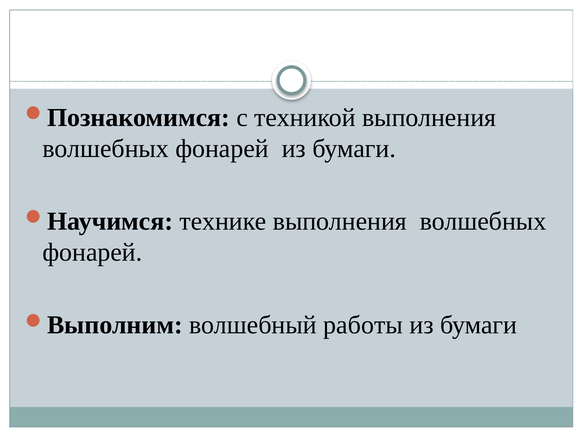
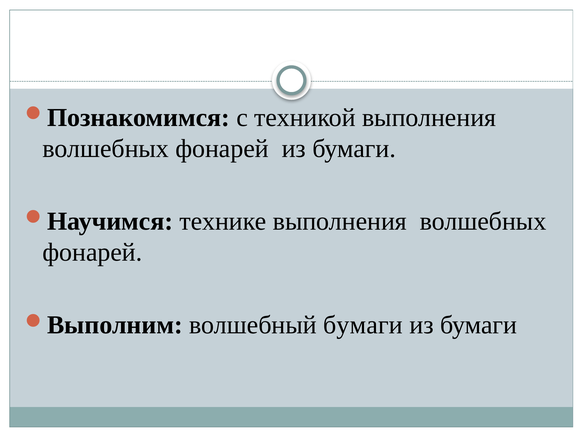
волшебный работы: работы -> бумаги (363, 325)
